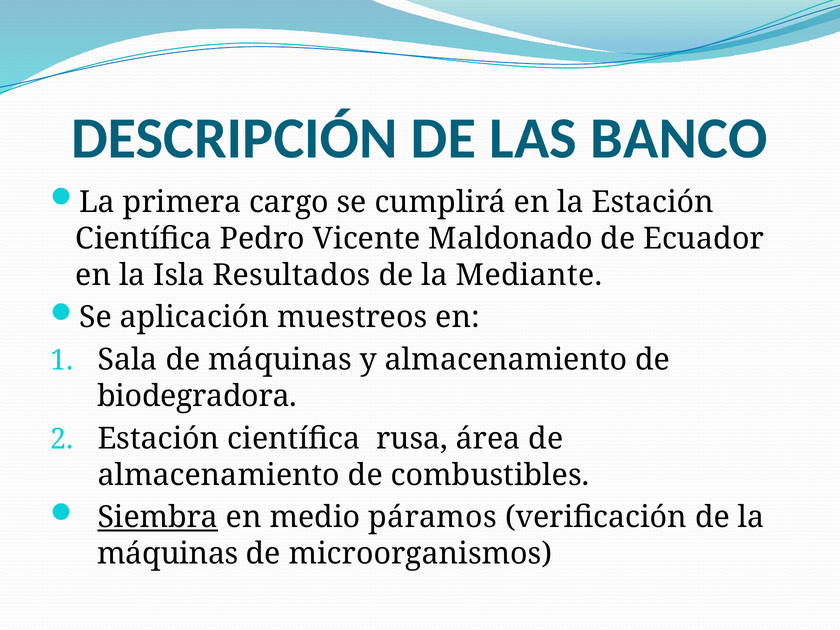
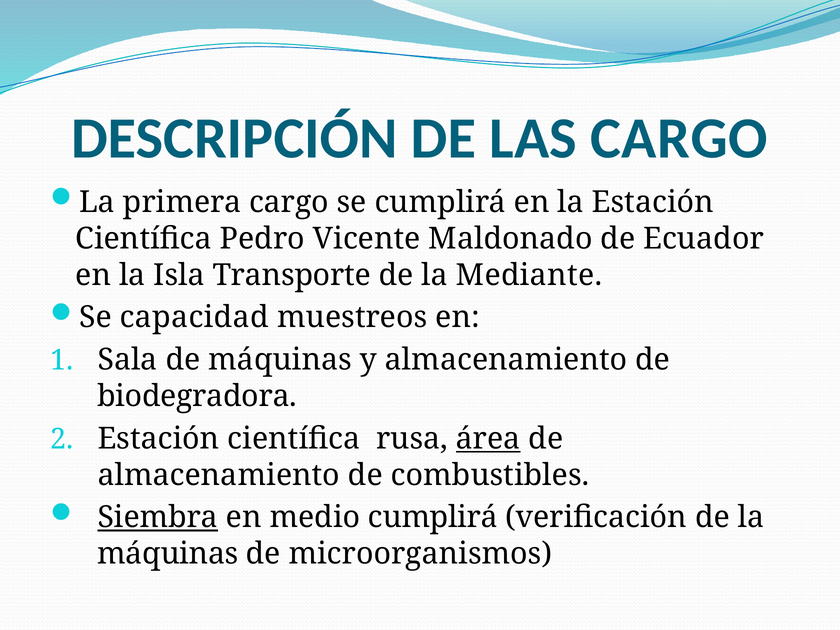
LAS BANCO: BANCO -> CARGO (679, 139)
Resultados: Resultados -> Transporte (292, 275)
aplicación: aplicación -> capacidad (194, 317)
área underline: none -> present (488, 439)
medio páramos: páramos -> cumplirá (433, 517)
